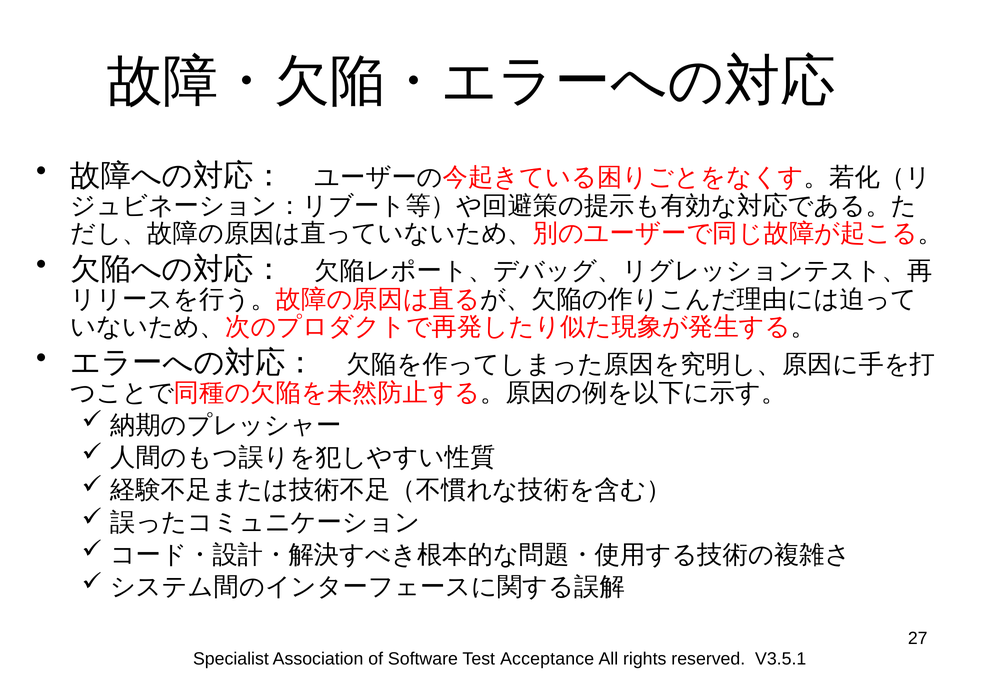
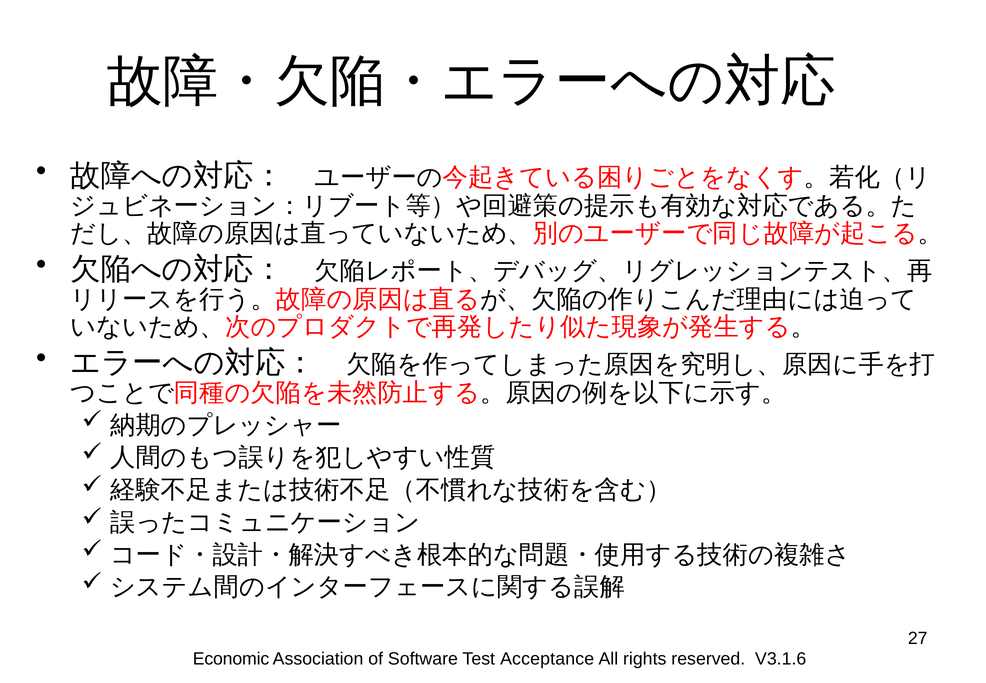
Specialist: Specialist -> Economic (231, 659)
V3.5.1: V3.5.1 -> V3.1.6 (781, 659)
